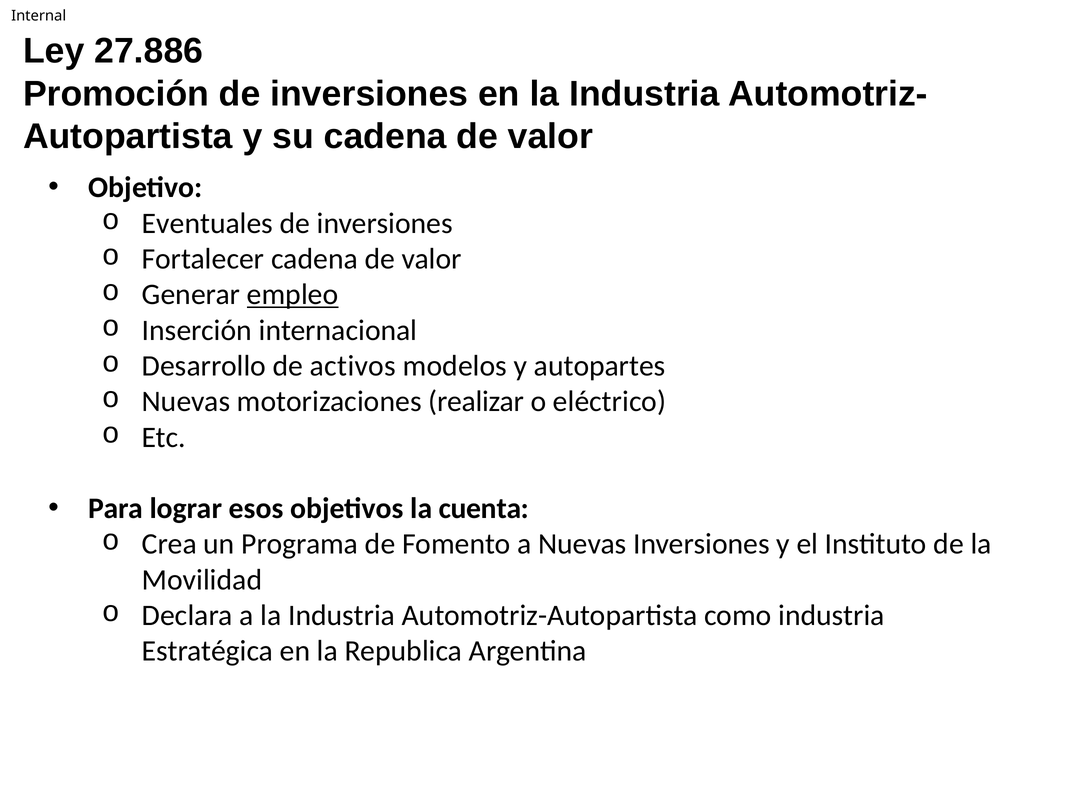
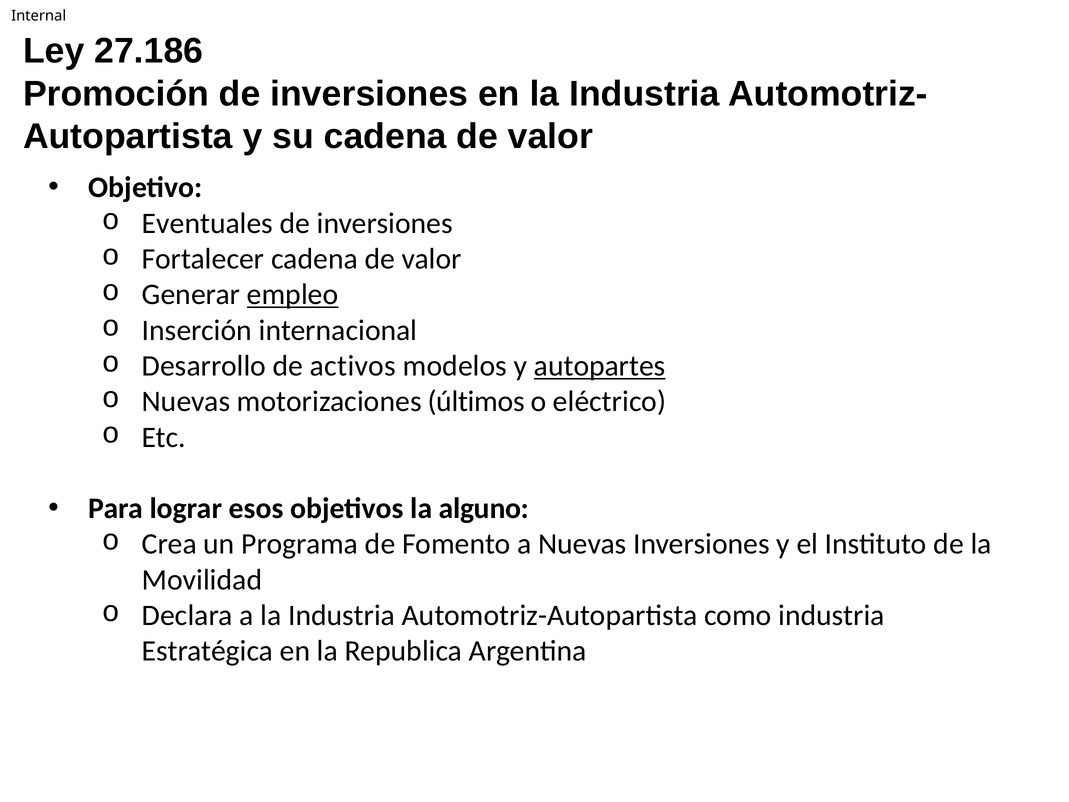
27.886: 27.886 -> 27.186 (149, 51)
autopartes underline: none -> present (600, 366)
realizar: realizar -> últimos (476, 401)
cuenta: cuenta -> alguno (484, 508)
